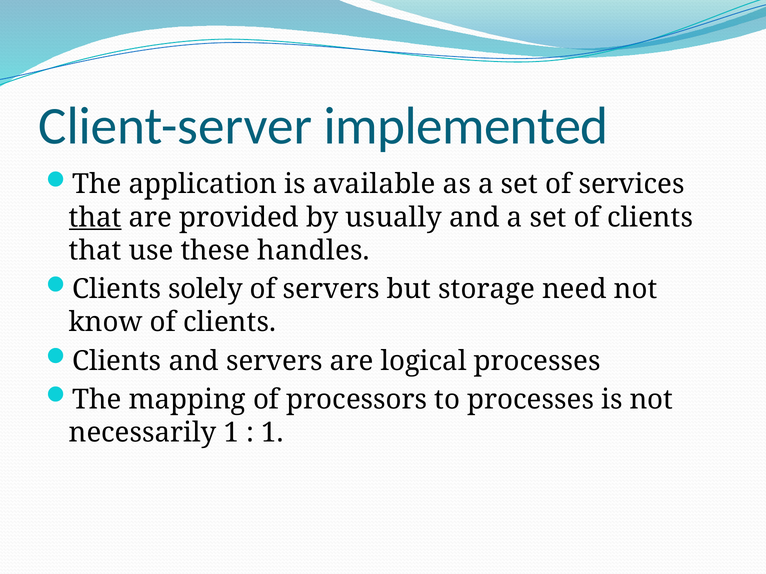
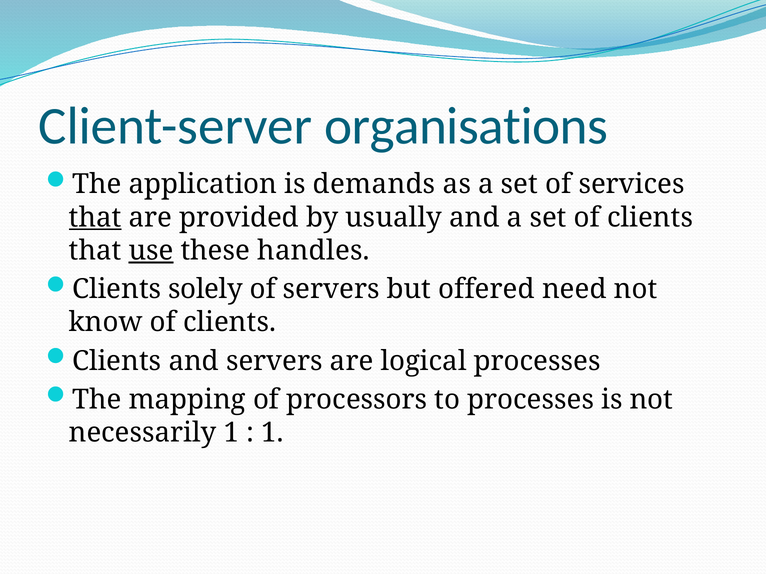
implemented: implemented -> organisations (466, 127)
available: available -> demands (374, 184)
use underline: none -> present (151, 251)
storage: storage -> offered (487, 289)
